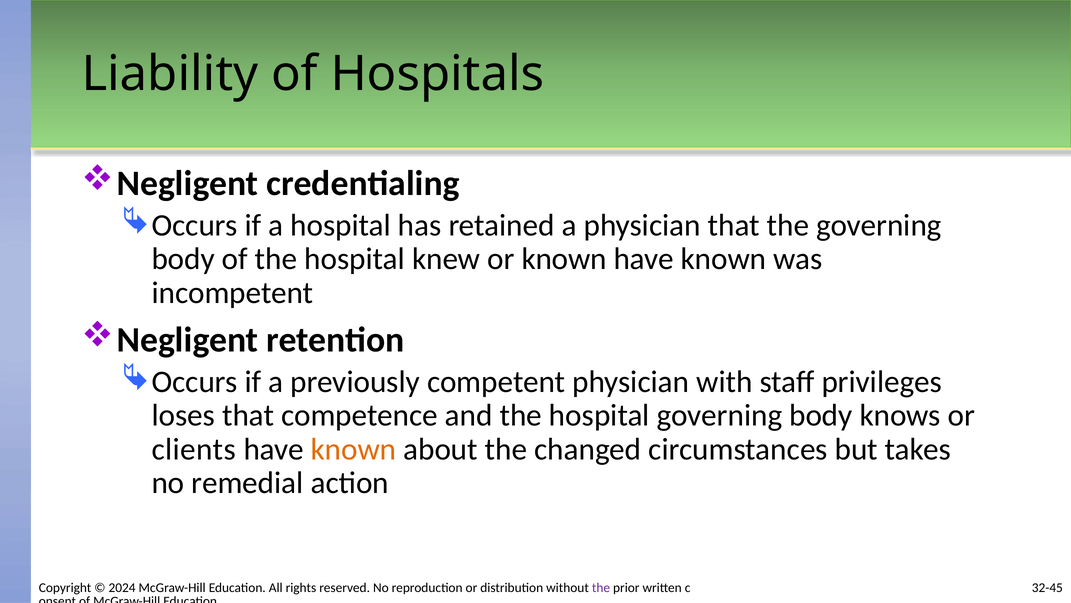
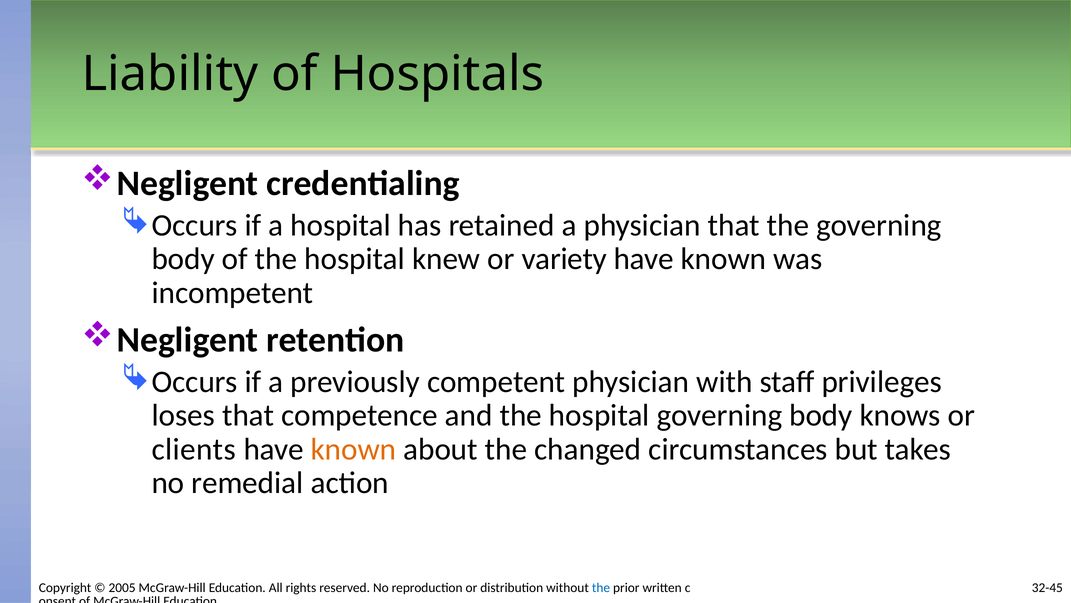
or known: known -> variety (564, 259)
2024: 2024 -> 2005 (122, 587)
the colour: purple -> blue (601, 587)
